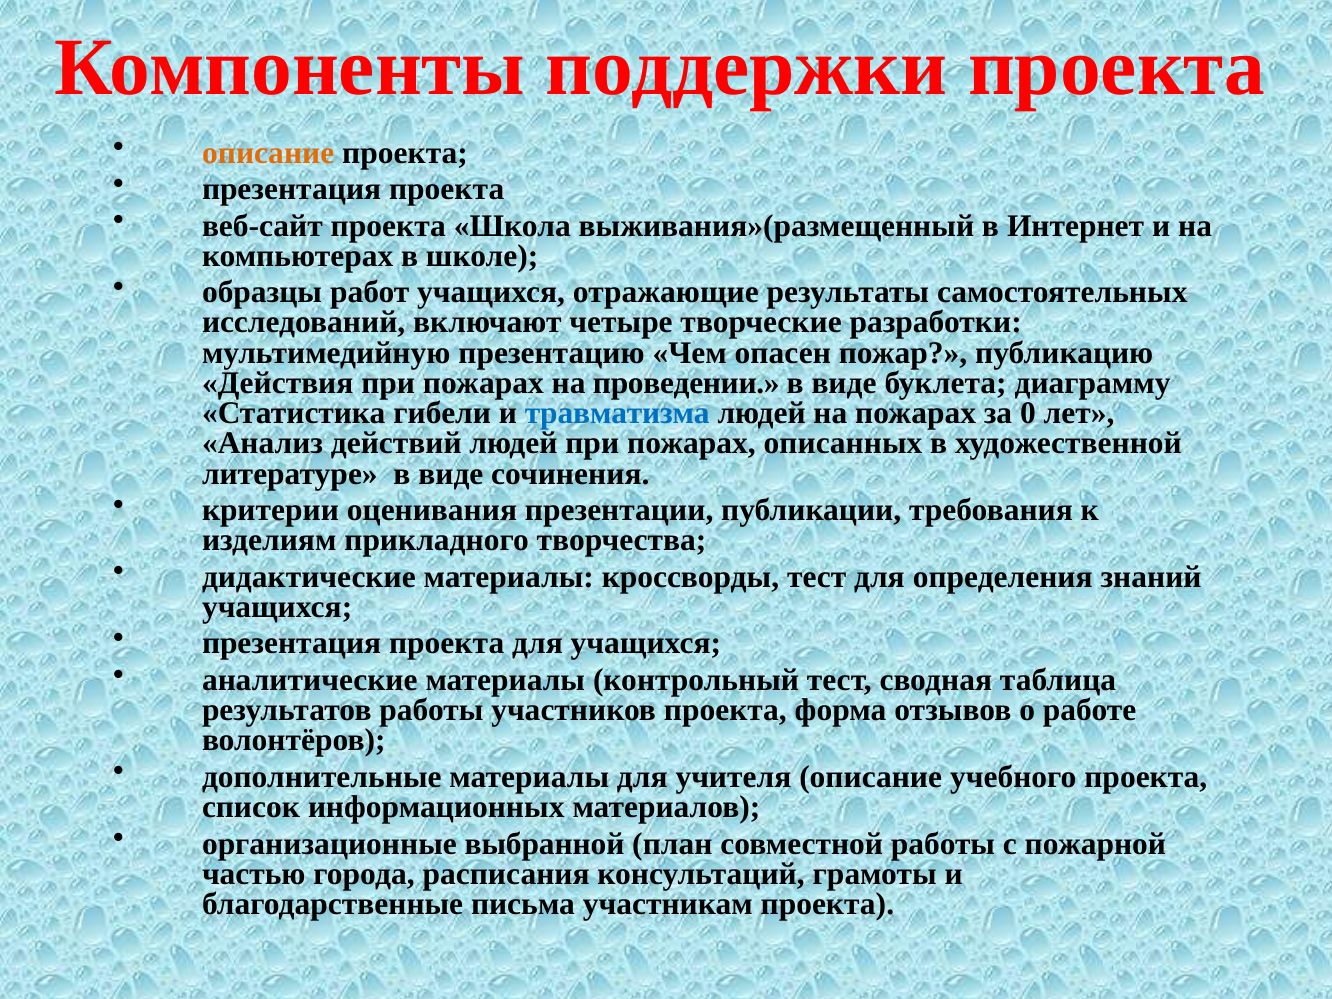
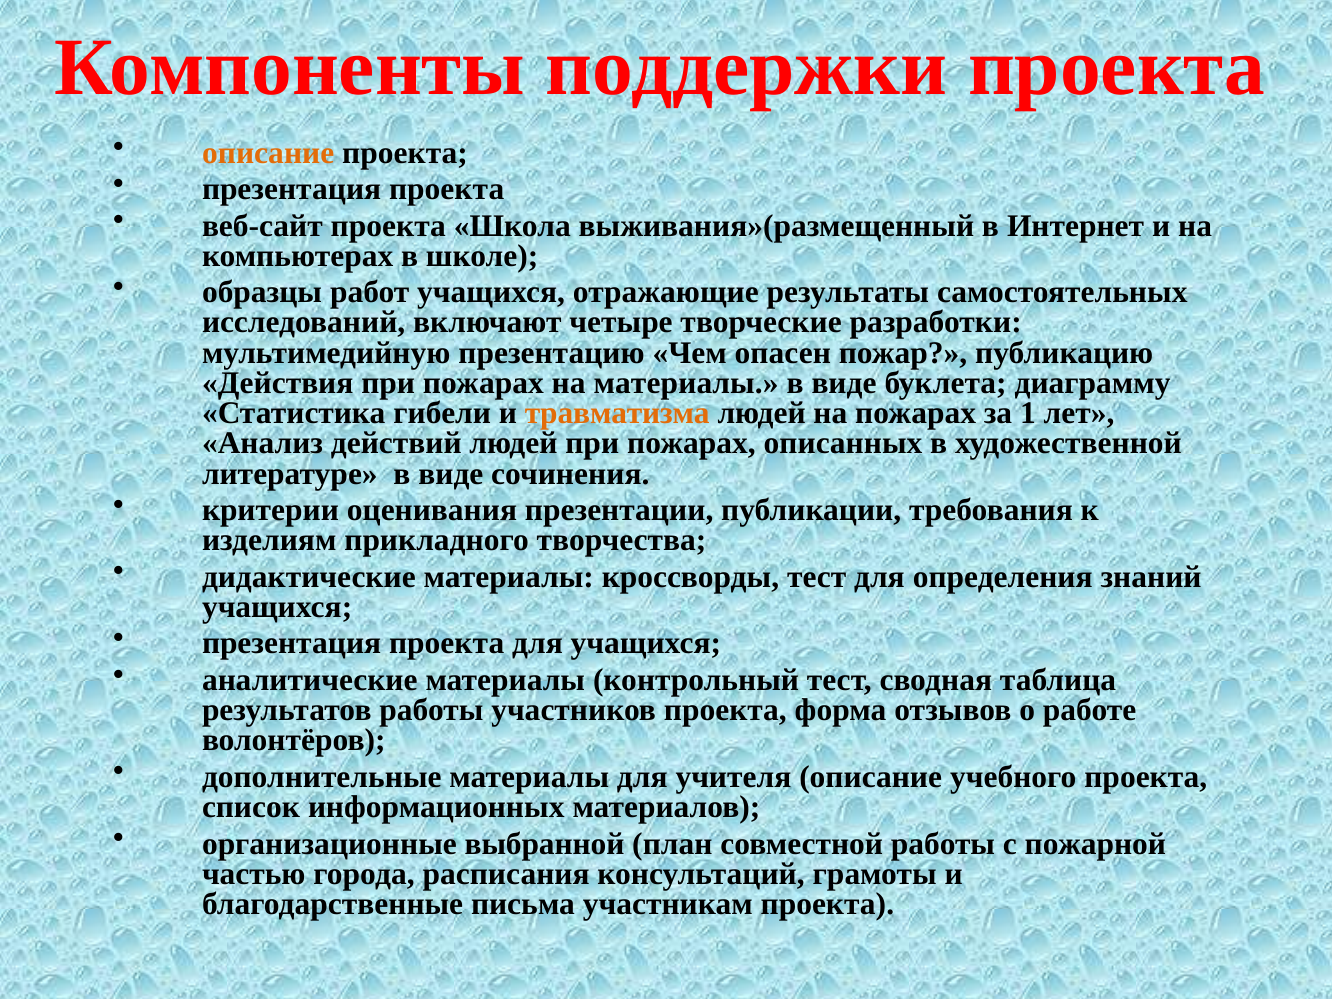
на проведении: проведении -> материалы (686, 383)
травматизма colour: blue -> orange (617, 413)
0: 0 -> 1 (1028, 413)
